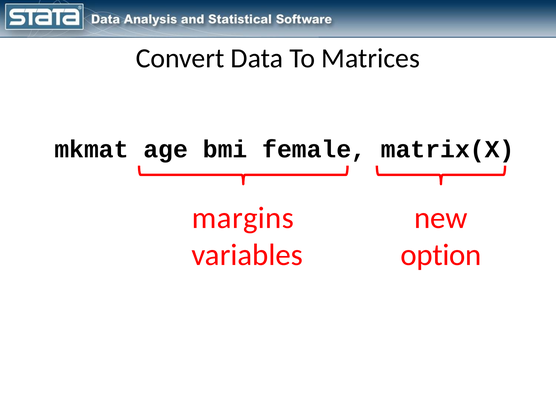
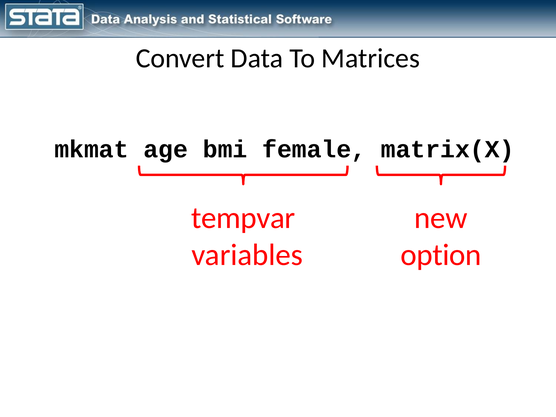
margins: margins -> tempvar (243, 218)
